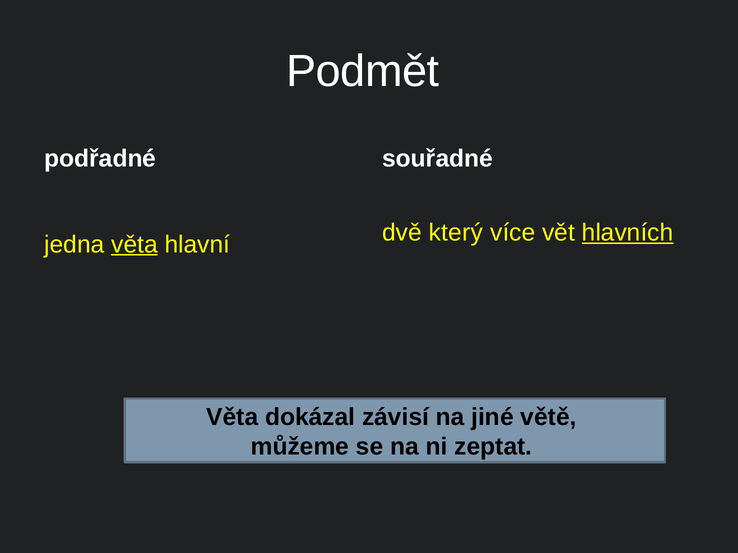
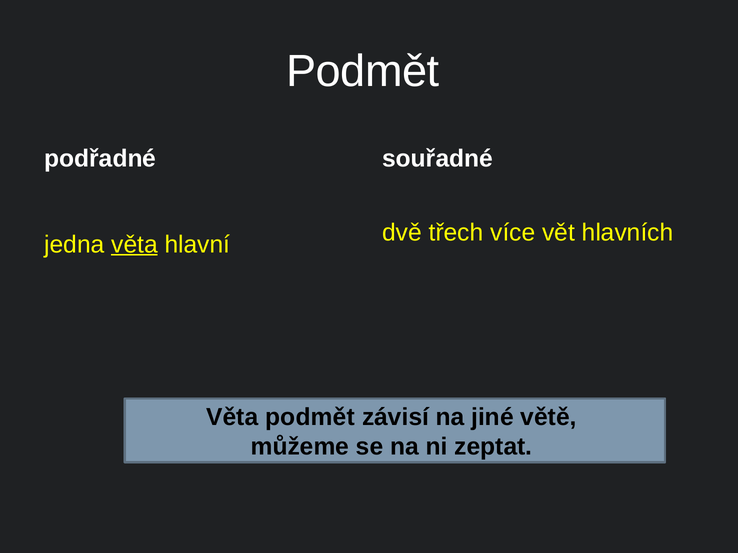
který: který -> třech (456, 233)
hlavních underline: present -> none (628, 233)
Věta dokázal: dokázal -> podmět (310, 418)
